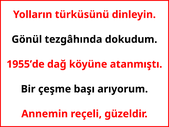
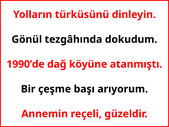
1955’de: 1955’de -> 1990’de (26, 64)
